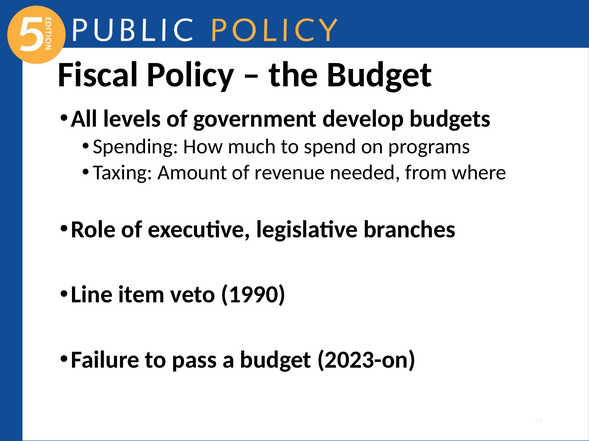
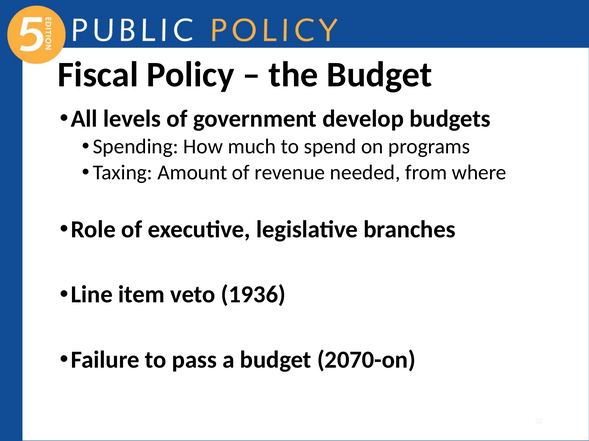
1990: 1990 -> 1936 (253, 295)
2023-on: 2023-on -> 2070-on (366, 360)
